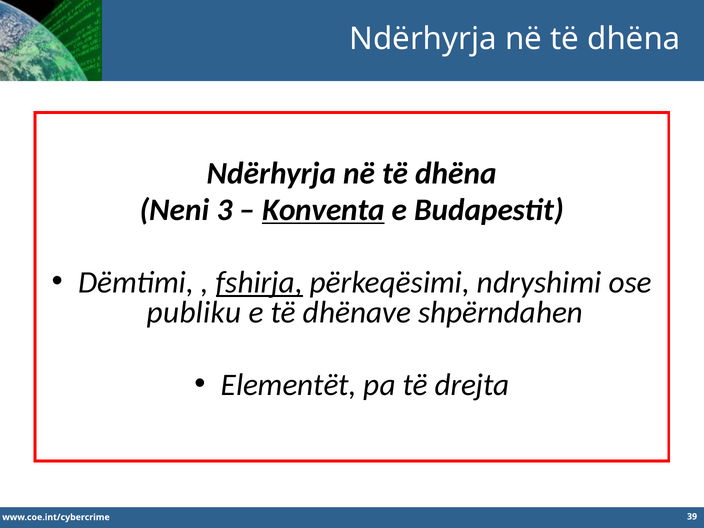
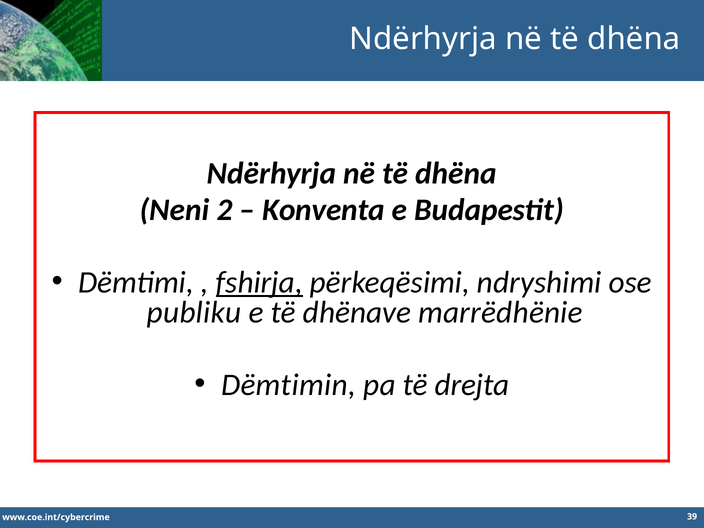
3: 3 -> 2 (225, 210)
Konventa underline: present -> none (323, 210)
shpërndahen: shpërndahen -> marrëdhënie (500, 312)
Elementët: Elementët -> Dëmtimin (288, 385)
